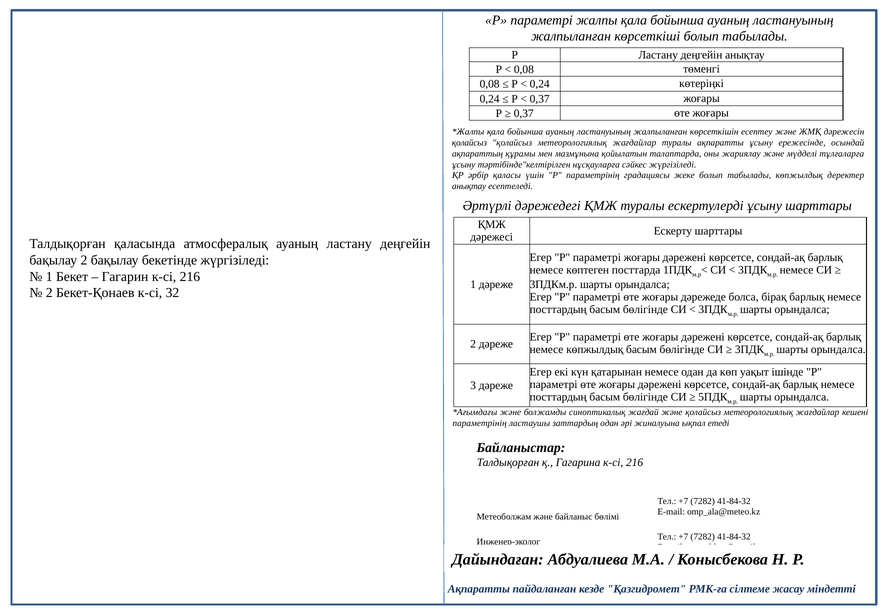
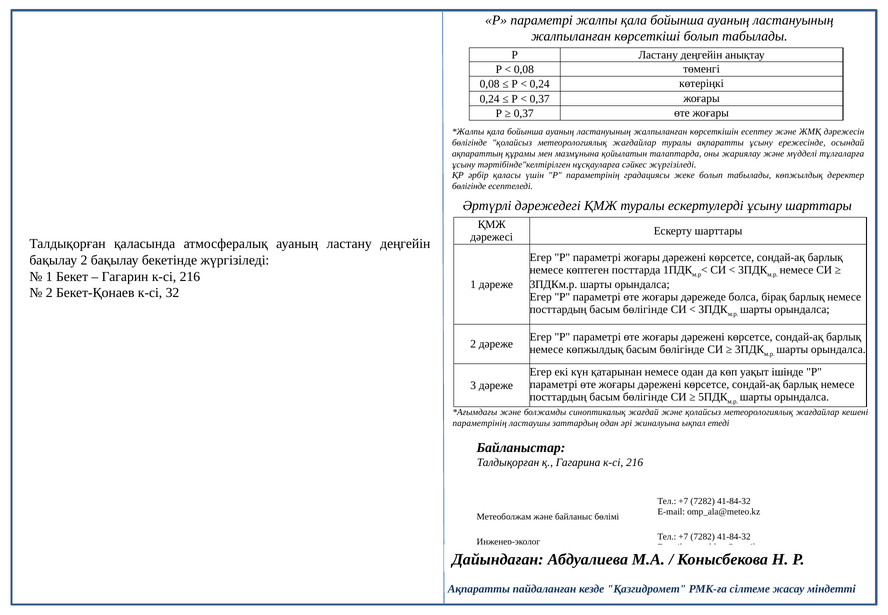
қолайсыз: қолайсыз -> бөлігінде (469, 143)
анықтау: анықтау -> бөлігінде (469, 186)
